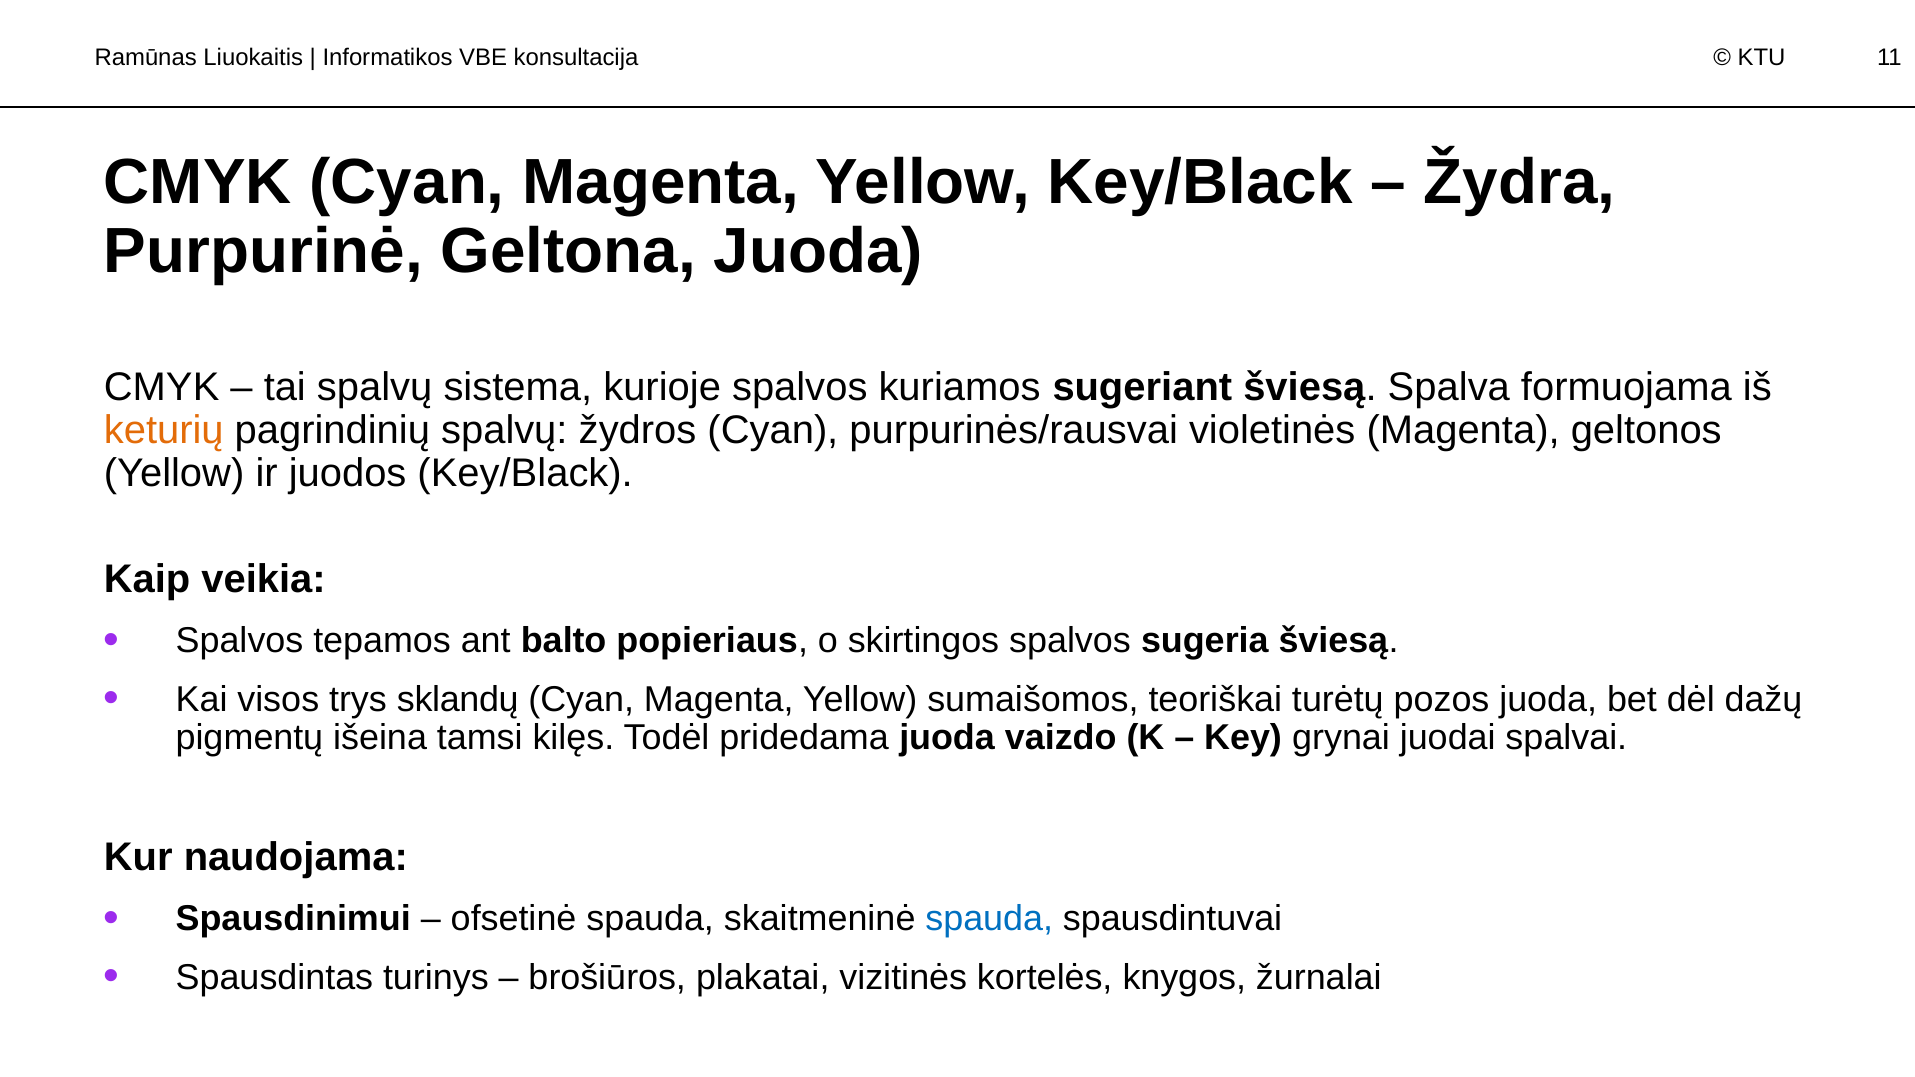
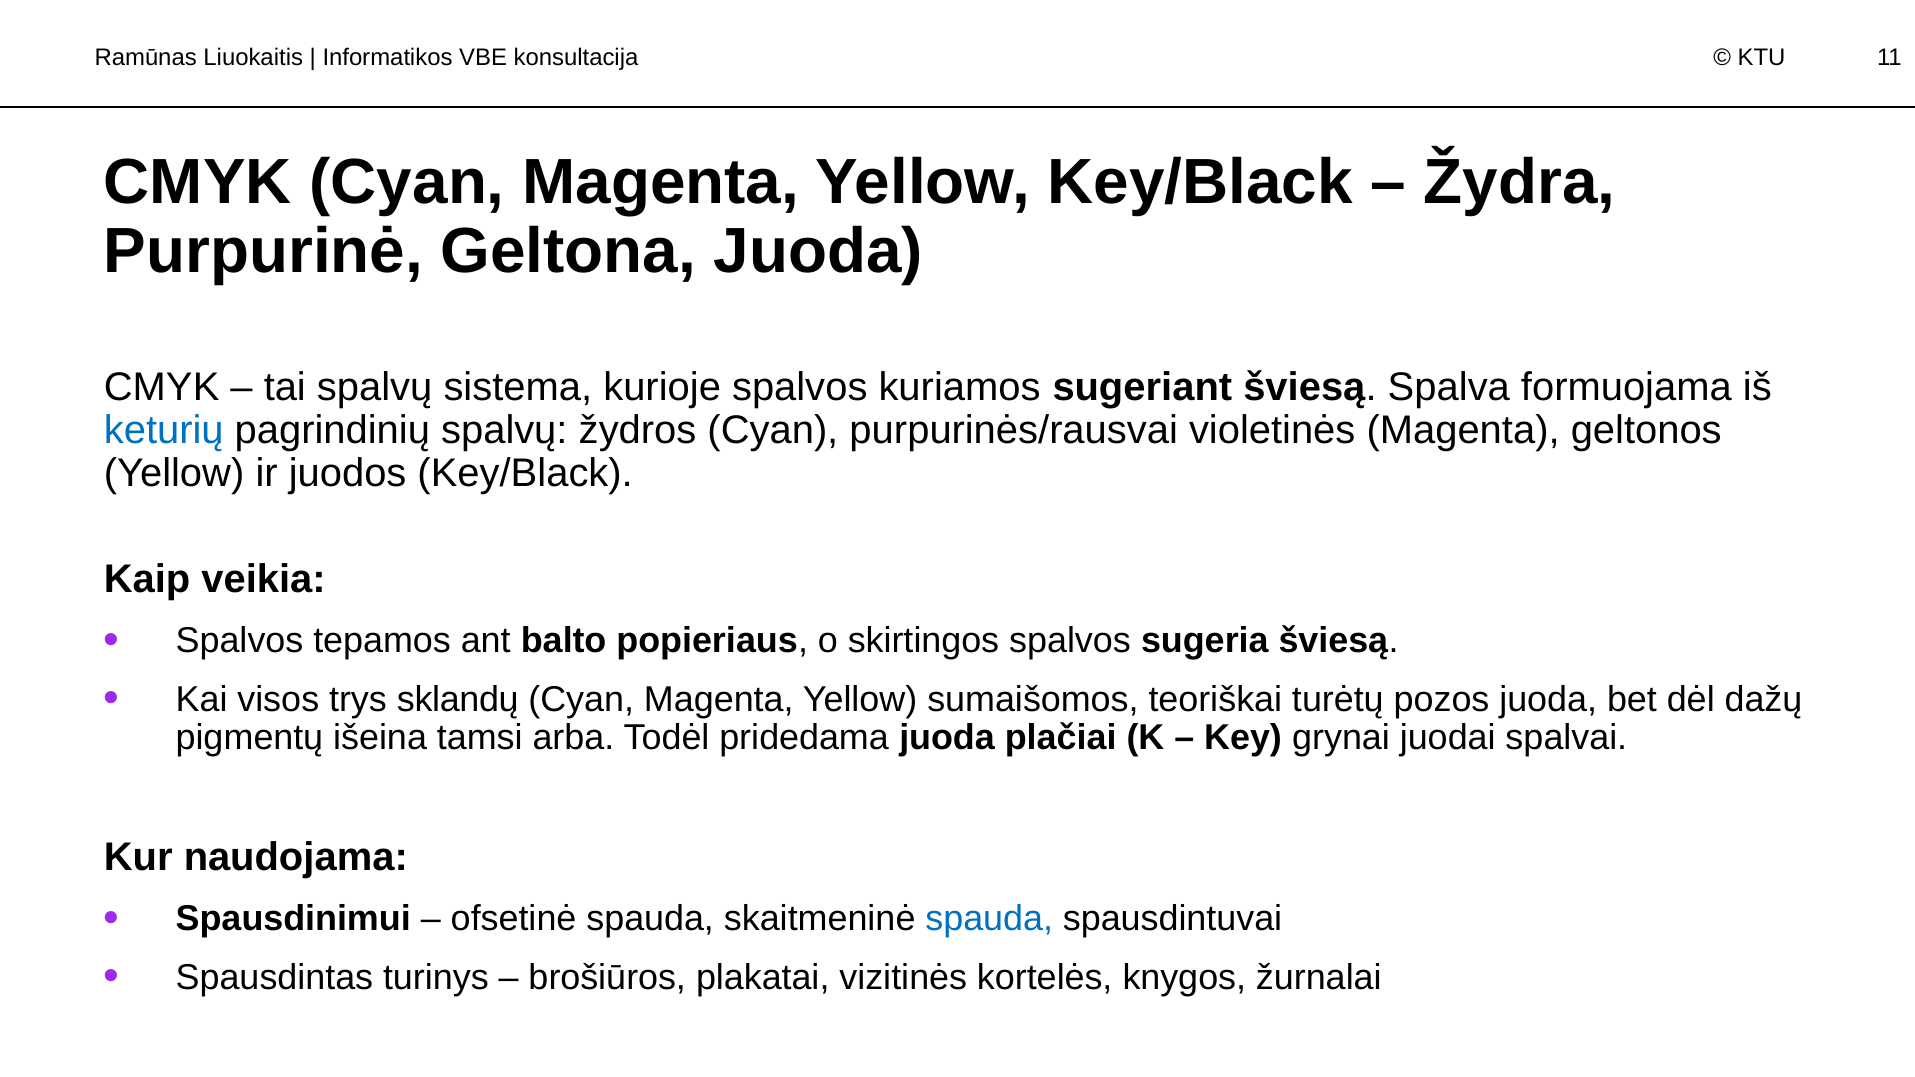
keturių colour: orange -> blue (164, 431)
kilęs: kilęs -> arba (573, 738)
vaizdo: vaizdo -> plačiai (1061, 738)
